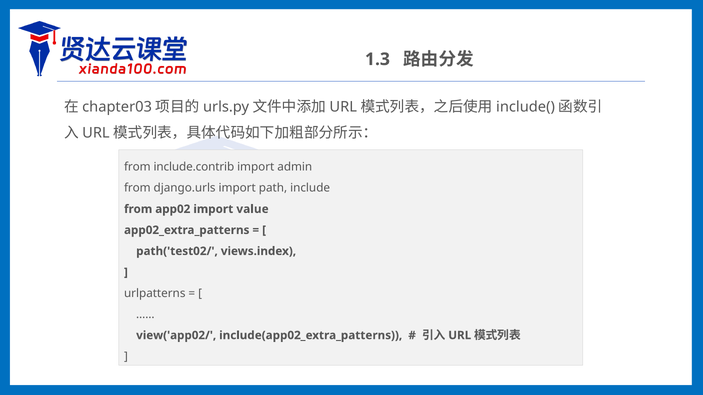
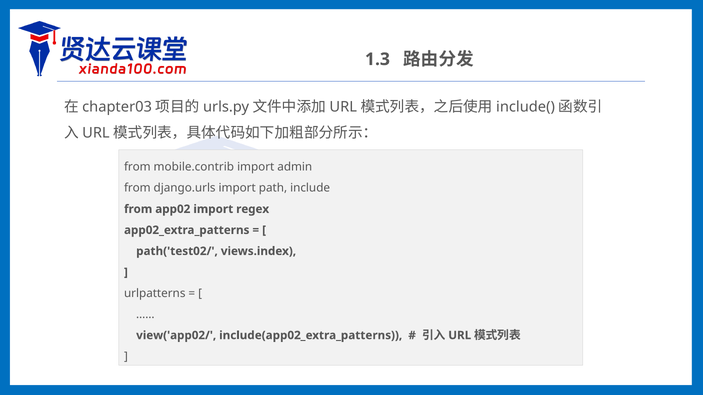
include.contrib: include.contrib -> mobile.contrib (194, 167)
value: value -> regex (253, 209)
